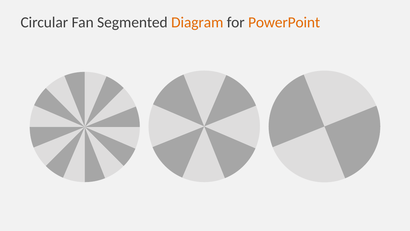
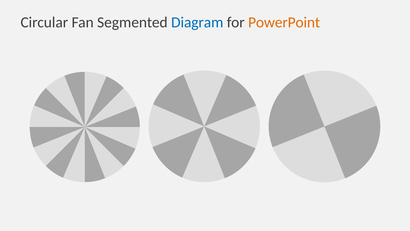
Diagram colour: orange -> blue (197, 22)
